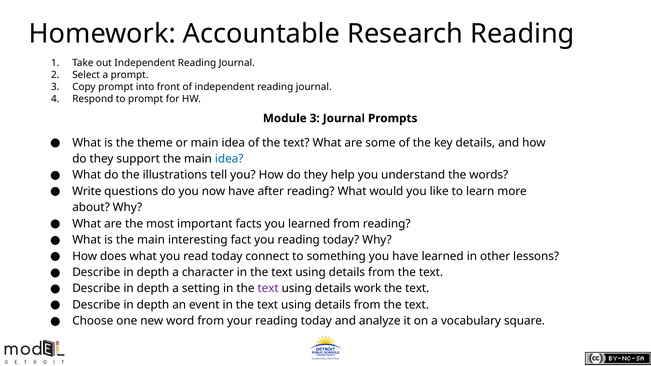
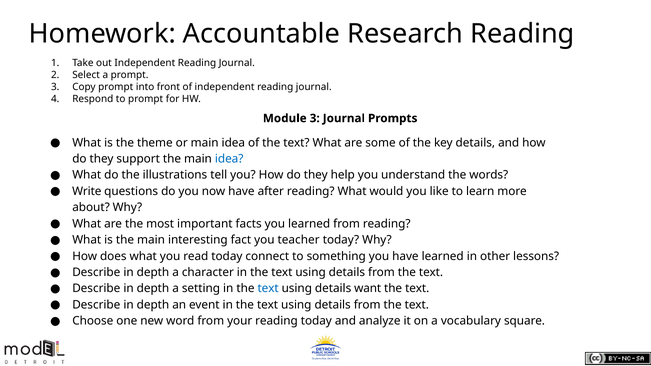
you reading: reading -> teacher (299, 240)
text colour: purple -> blue (268, 289)
work: work -> want (368, 289)
